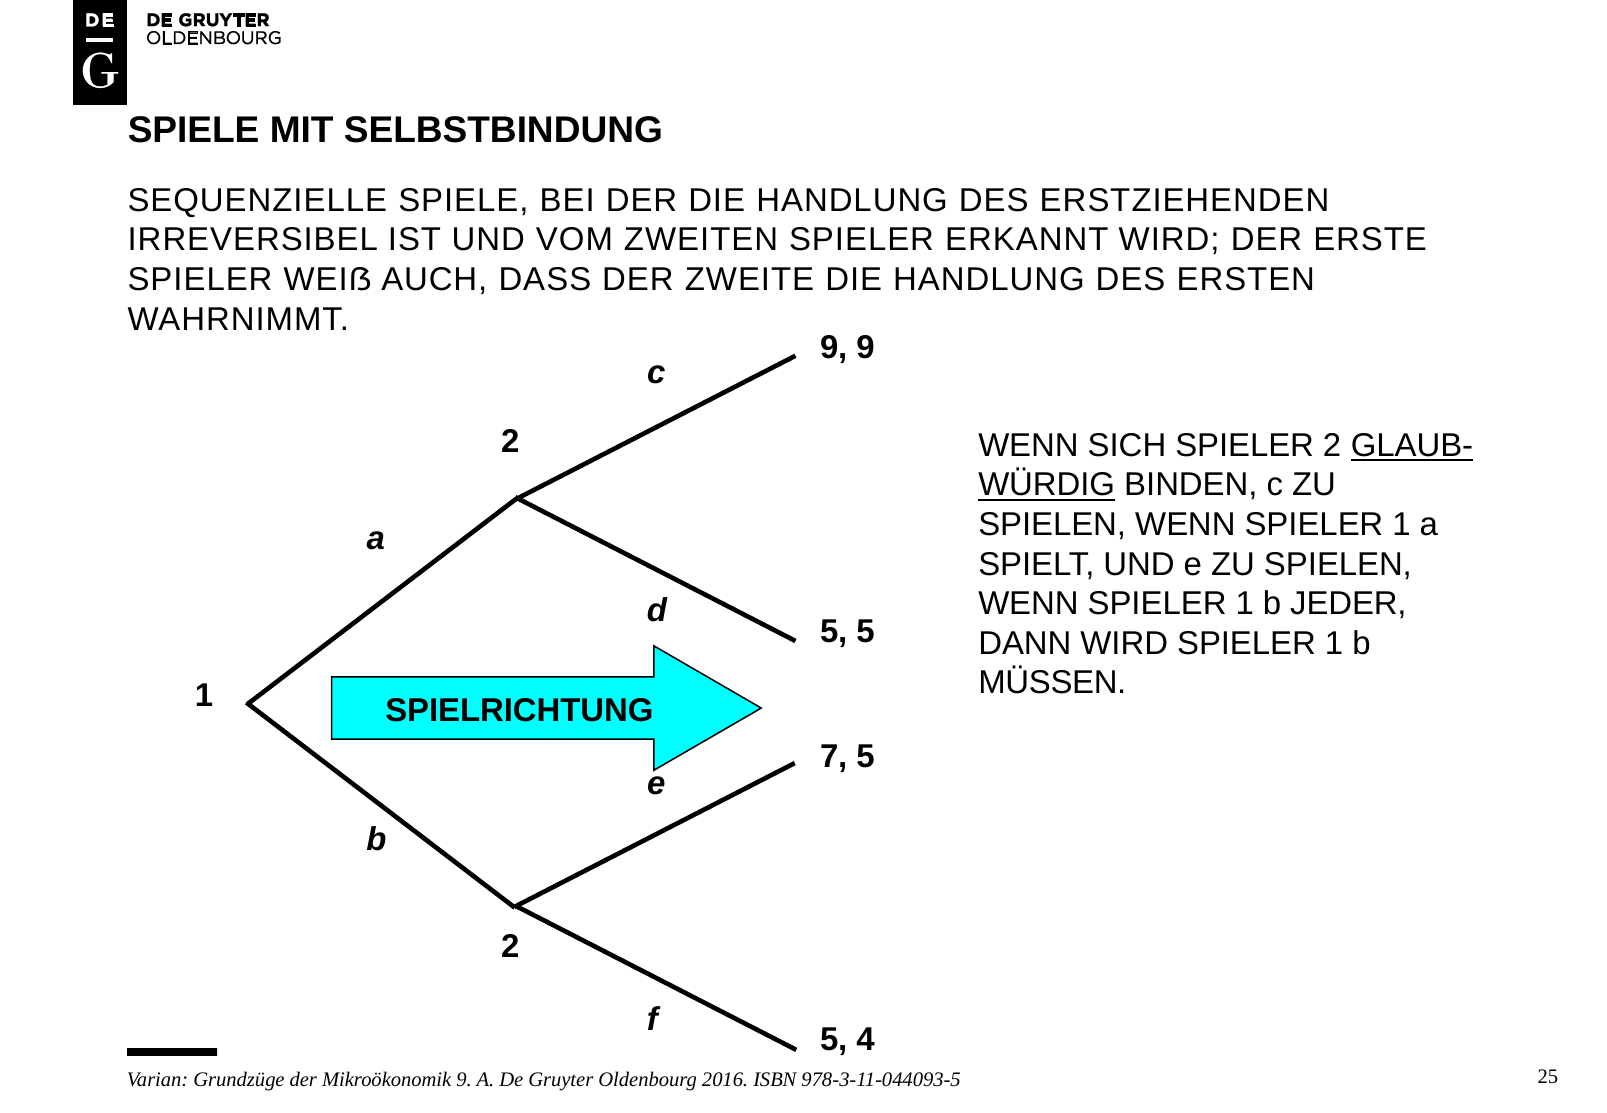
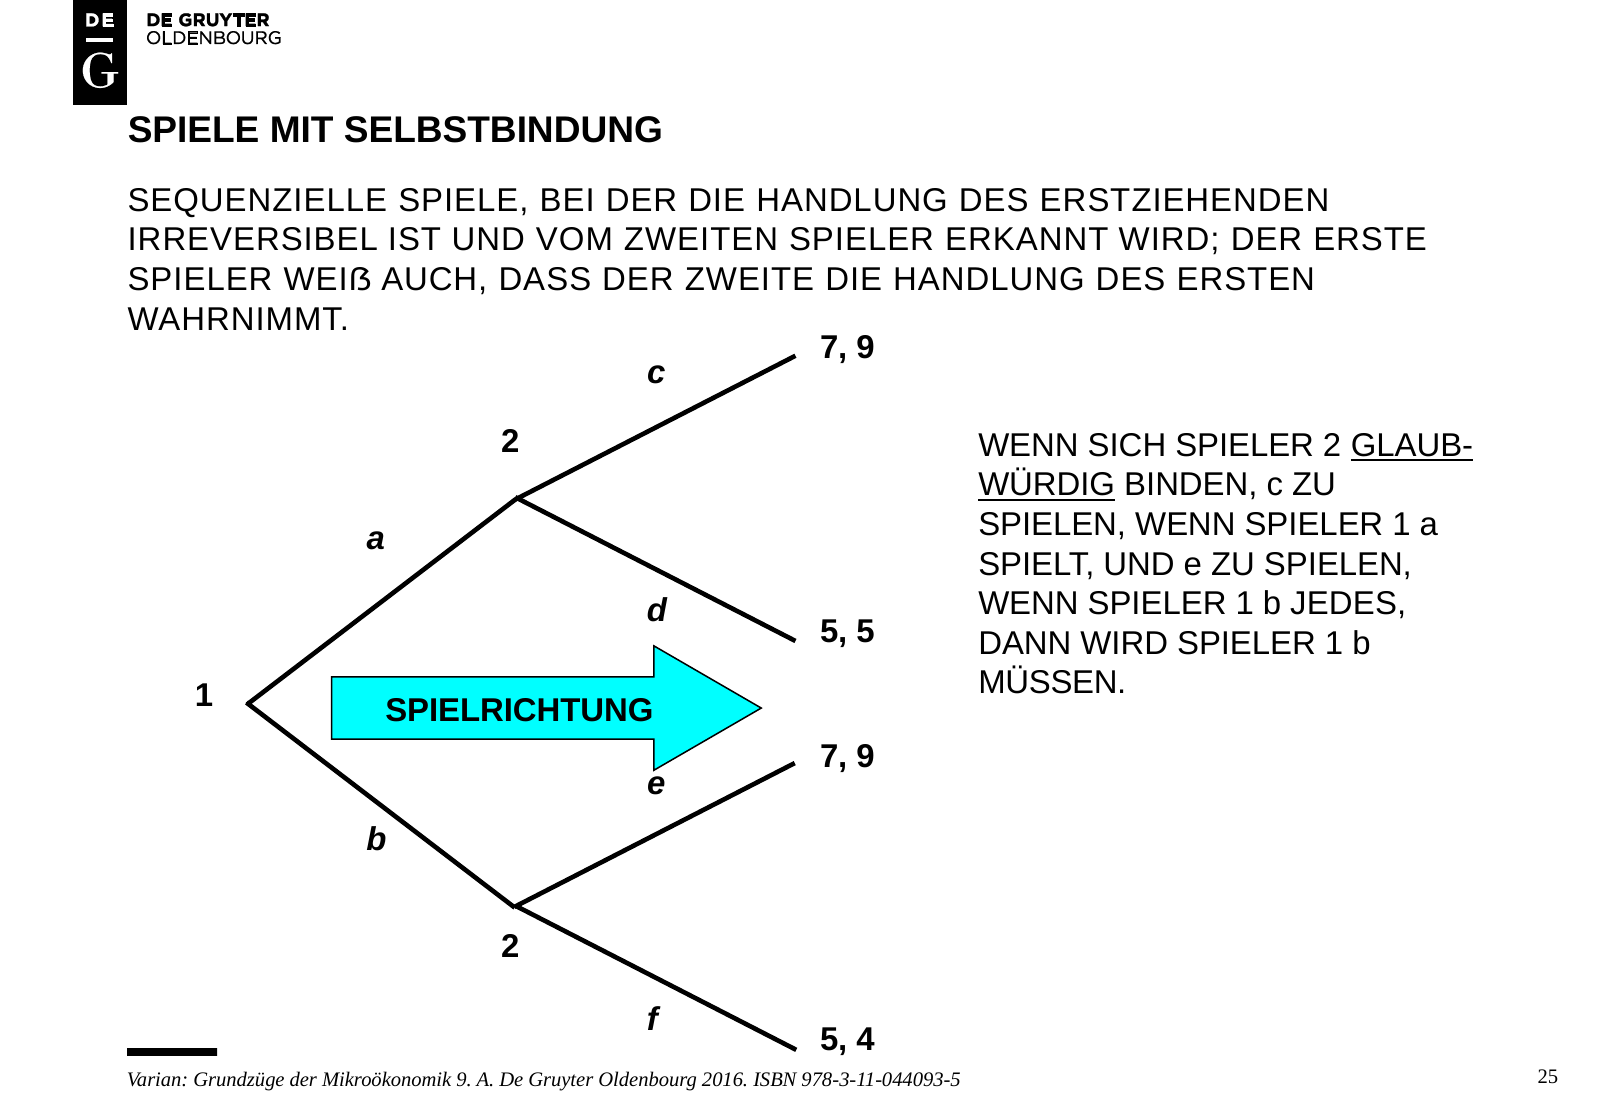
9: 9 -> 7 (834, 347)
JEDER: JEDER -> JEDES (1348, 604)
5: 5 -> 9 (865, 756)
